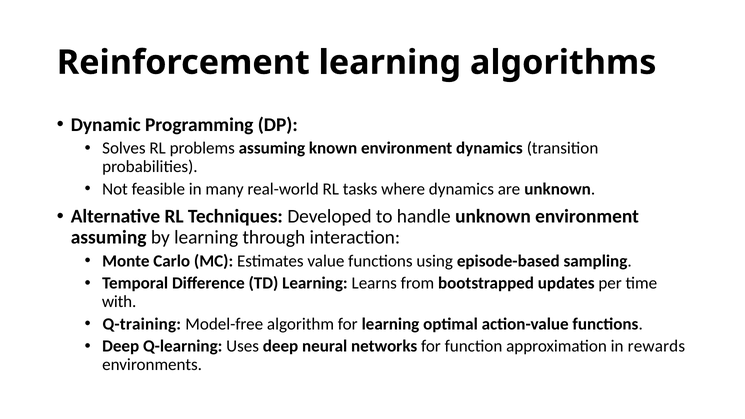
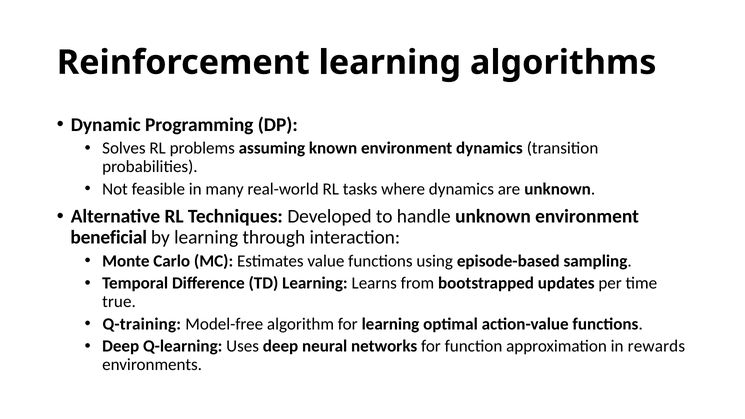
assuming: assuming -> beneficial (109, 237)
with: with -> true (119, 302)
